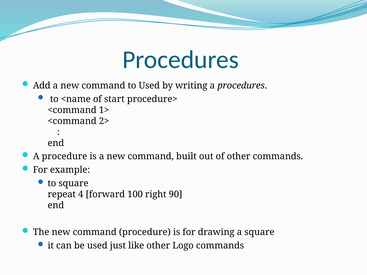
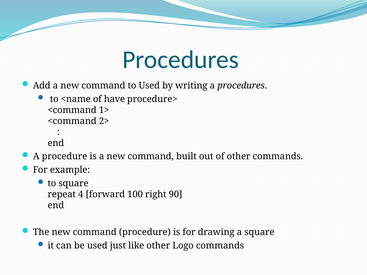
start: start -> have (114, 99)
